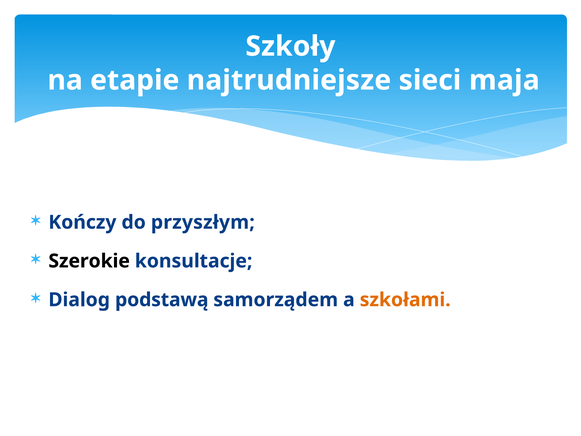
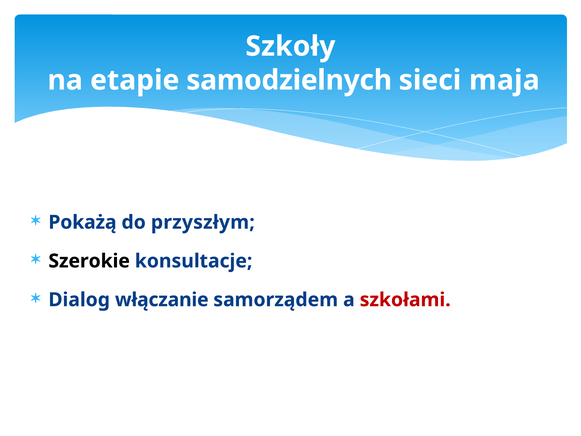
najtrudniejsze: najtrudniejsze -> samodzielnych (289, 80)
Kończy: Kończy -> Pokażą (82, 222)
podstawą: podstawą -> włączanie (162, 300)
szkołami colour: orange -> red (405, 300)
